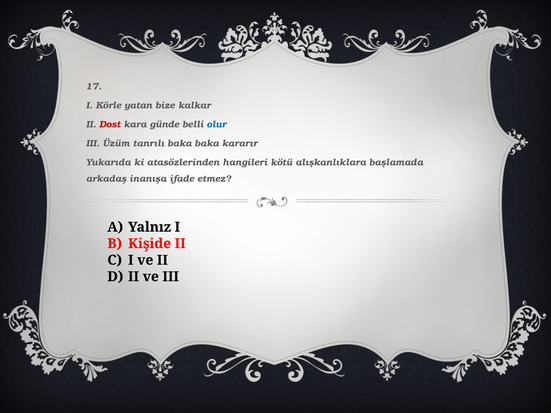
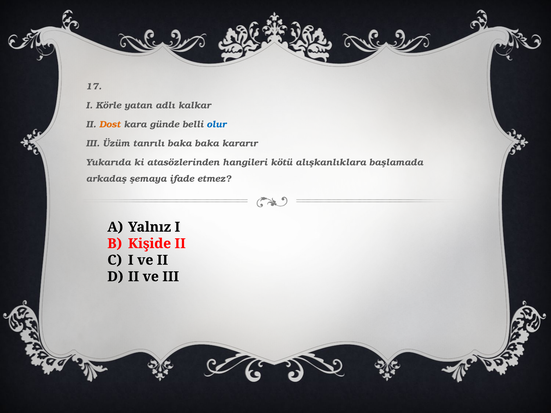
bize: bize -> adlı (165, 106)
Dost colour: red -> orange (110, 124)
inanışa: inanışa -> şemaya (148, 179)
